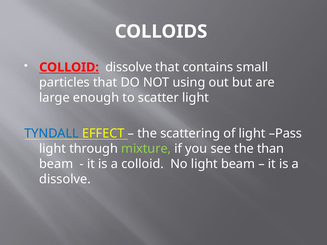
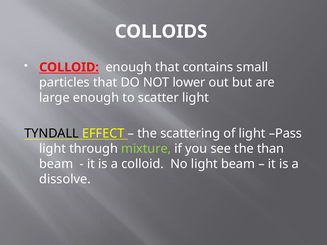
COLLOID dissolve: dissolve -> enough (129, 67)
using: using -> lower (189, 83)
TYNDALL colour: blue -> black (52, 134)
